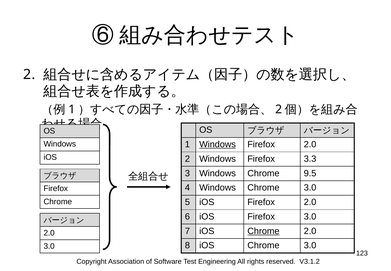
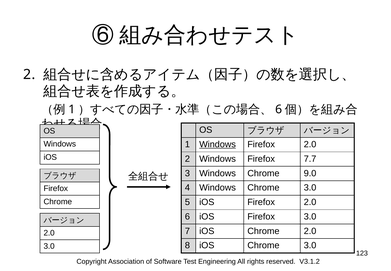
2: 2 -> 6 (279, 109)
3.3: 3.3 -> 7.7 (310, 159)
9.5: 9.5 -> 9.0 (310, 173)
Chrome underline: present -> none (263, 231)
